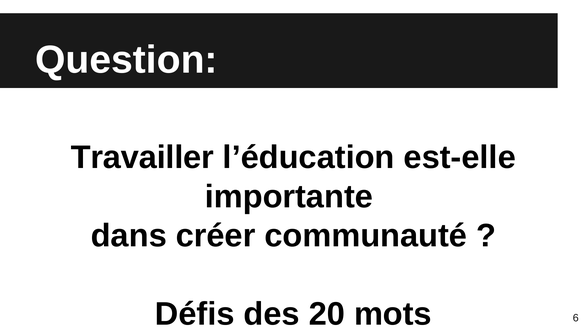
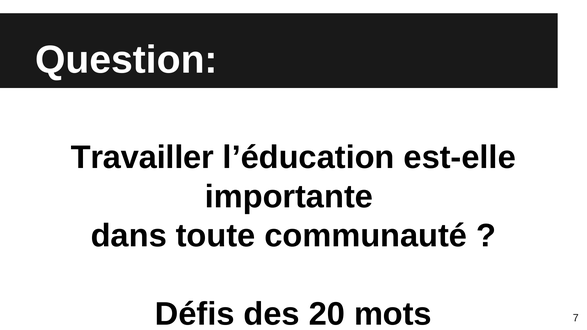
créer: créer -> toute (216, 236)
6: 6 -> 7 (576, 318)
